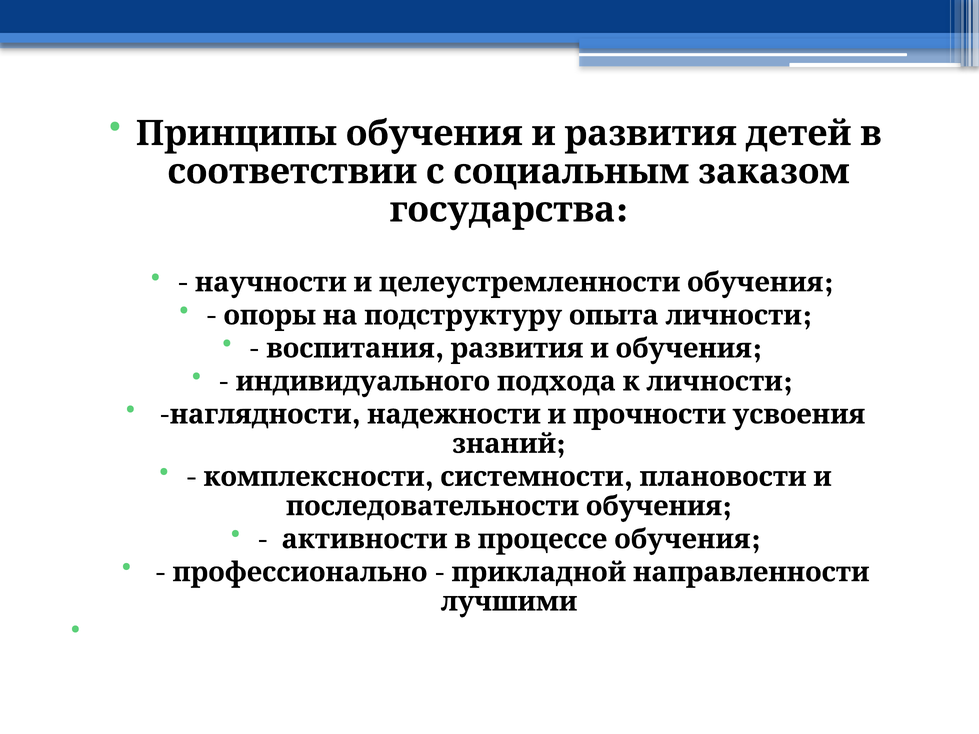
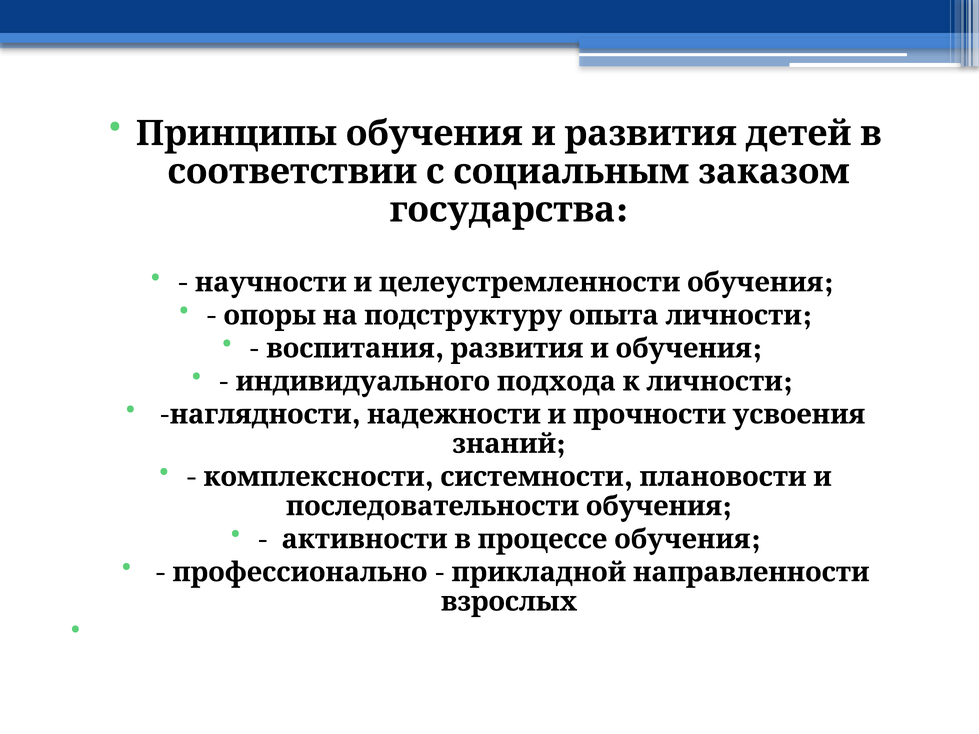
лучшими: лучшими -> взрослых (509, 602)
